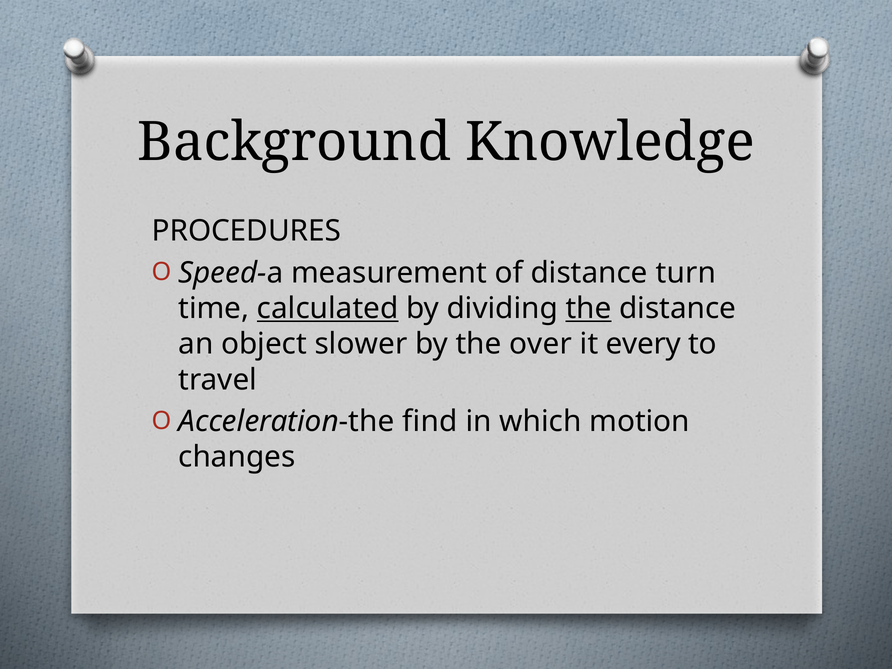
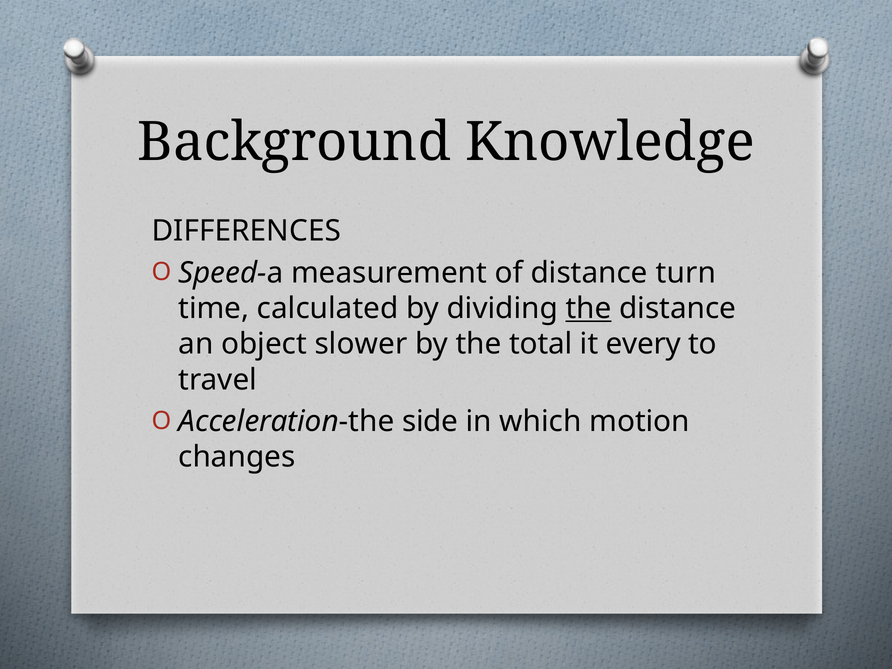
PROCEDURES: PROCEDURES -> DIFFERENCES (246, 231)
calculated underline: present -> none (328, 308)
over: over -> total (541, 344)
find: find -> side (430, 421)
